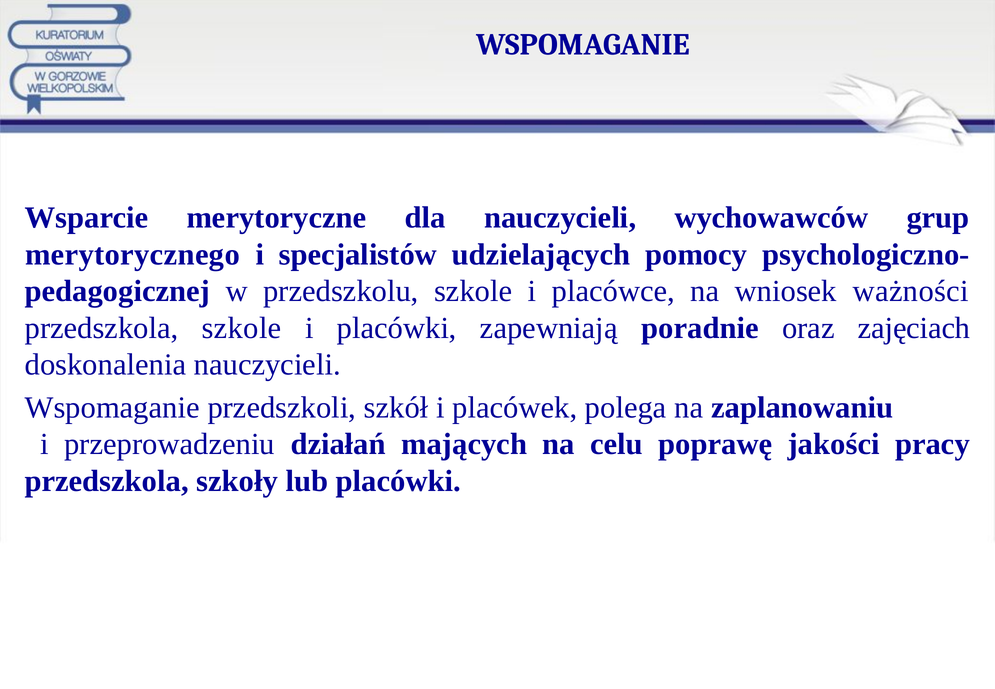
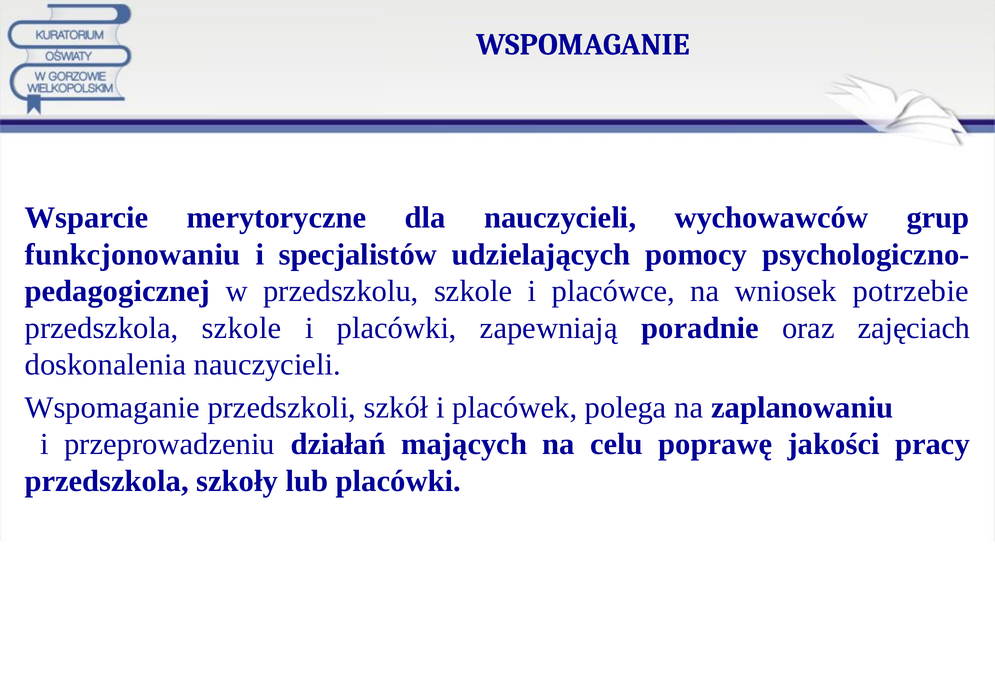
merytorycznego: merytorycznego -> funkcjonowaniu (133, 254)
ważności: ważności -> potrzebie (911, 291)
